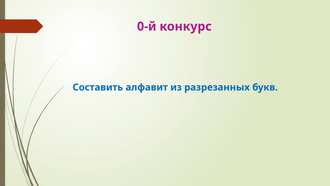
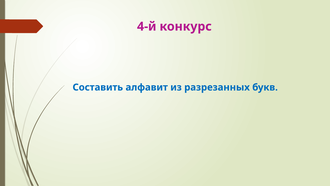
0-й: 0-й -> 4-й (147, 26)
